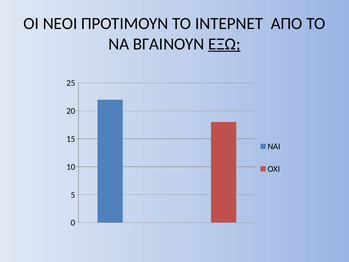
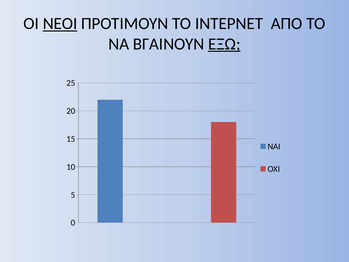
ΝΕΟΙ underline: none -> present (60, 24)
